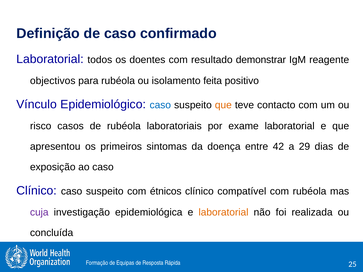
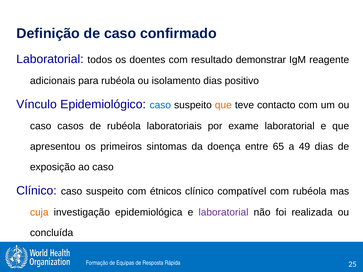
objectivos: objectivos -> adicionais (53, 81)
isolamento feita: feita -> dias (213, 81)
risco: risco -> caso (41, 126)
42: 42 -> 65 (278, 147)
29: 29 -> 49 (304, 147)
cuja colour: purple -> orange (39, 212)
laboratorial colour: orange -> purple (223, 212)
